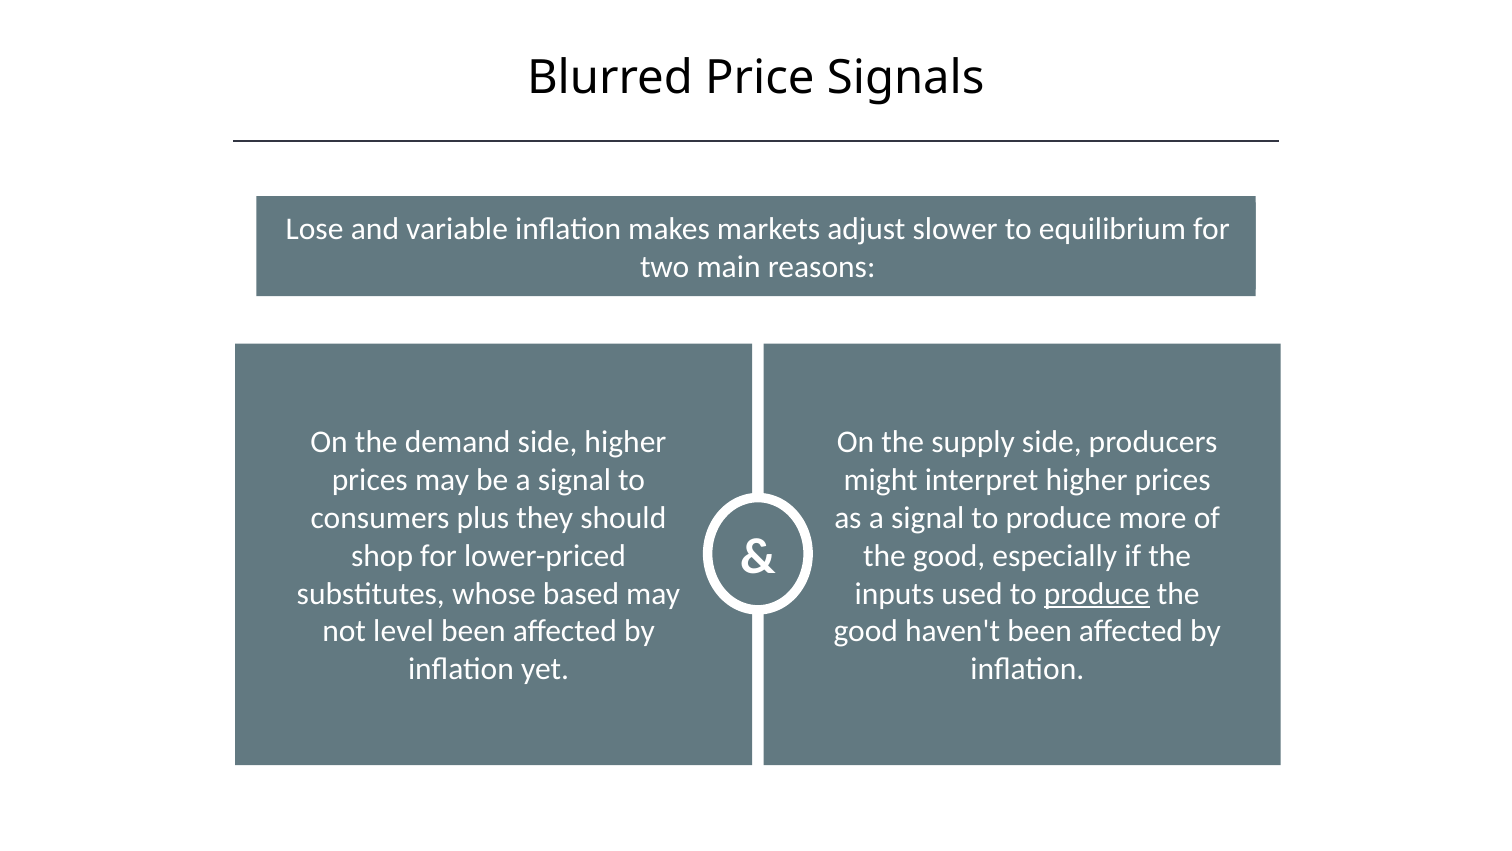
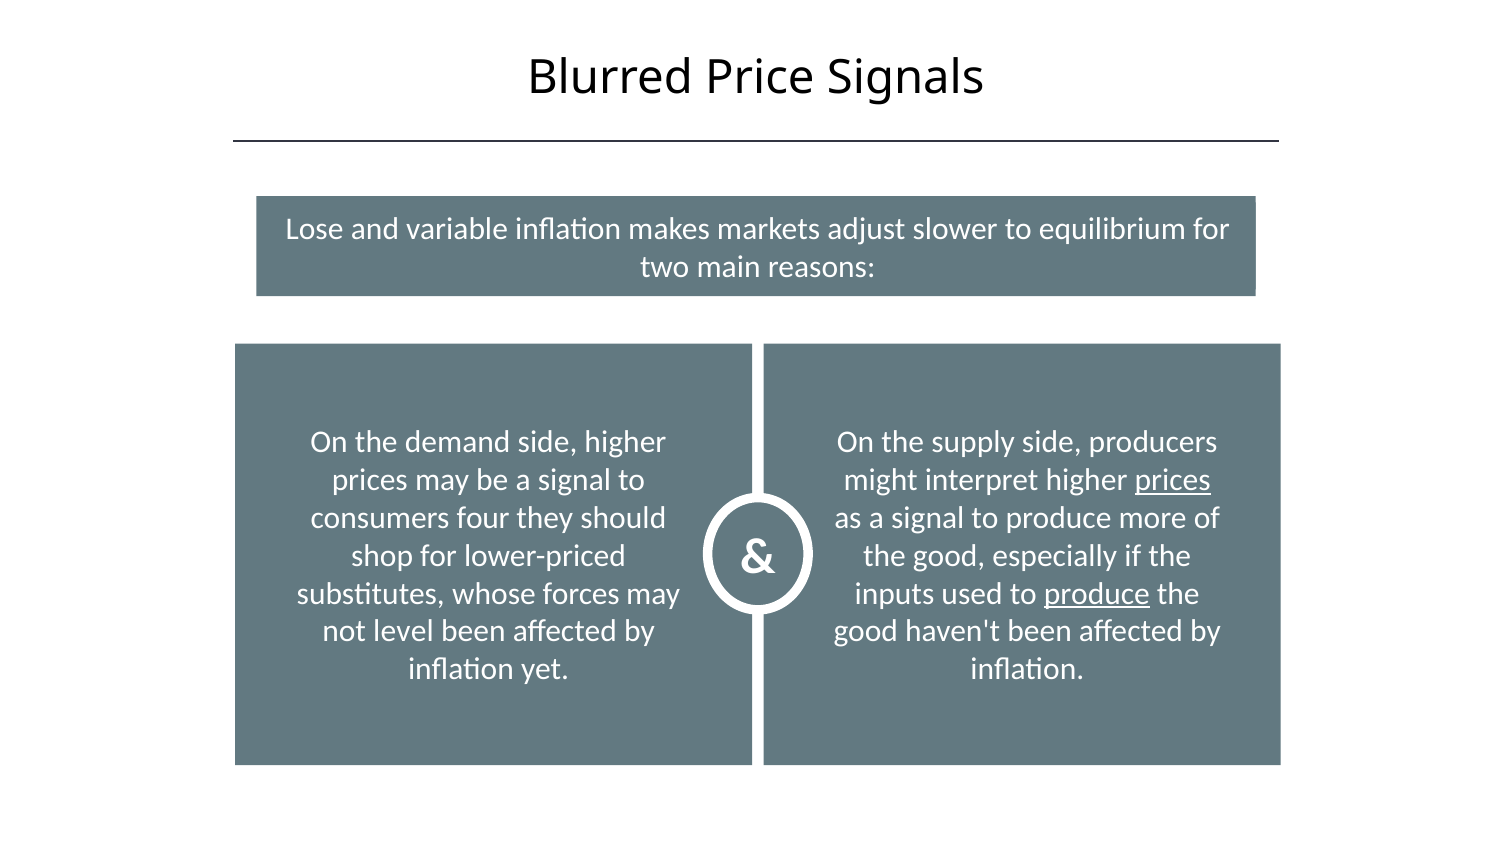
prices underline: none -> present (1173, 480)
plus: plus -> four (483, 518)
based: based -> forces (581, 593)
